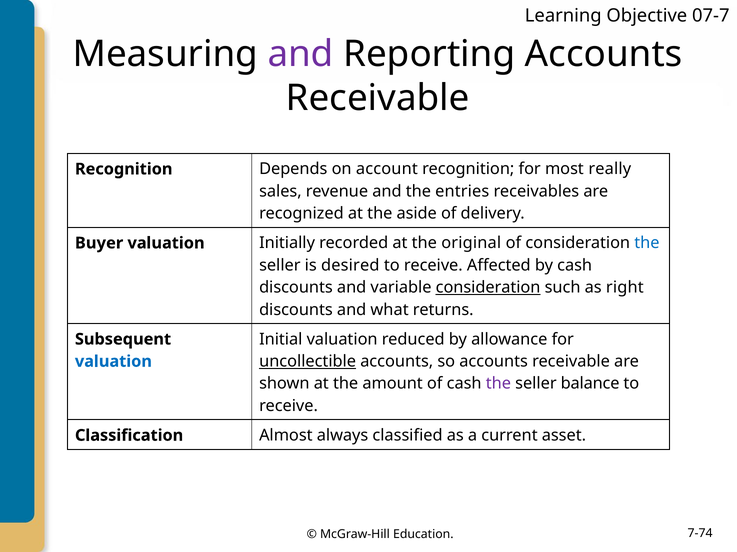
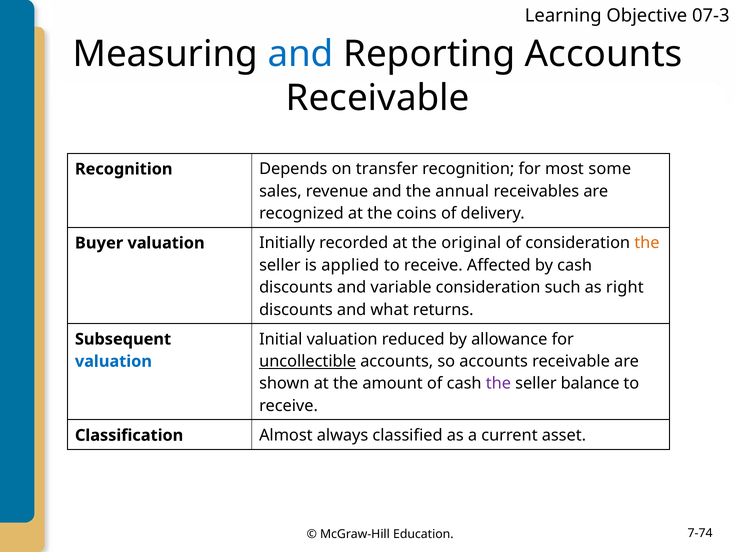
07-7: 07-7 -> 07-3 (711, 16)
and colour: purple -> blue (301, 54)
account: account -> transfer (387, 169)
really: really -> some (610, 169)
entries: entries -> annual (462, 192)
aside: aside -> coins (417, 214)
the colour: blue -> orange (647, 243)
desired: desired -> applied (350, 266)
consideration underline: present -> none (488, 288)
